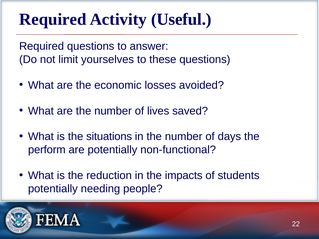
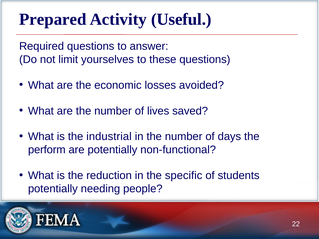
Required: Required -> Prepared (53, 19)
situations: situations -> industrial (109, 137)
impacts: impacts -> specific (184, 176)
